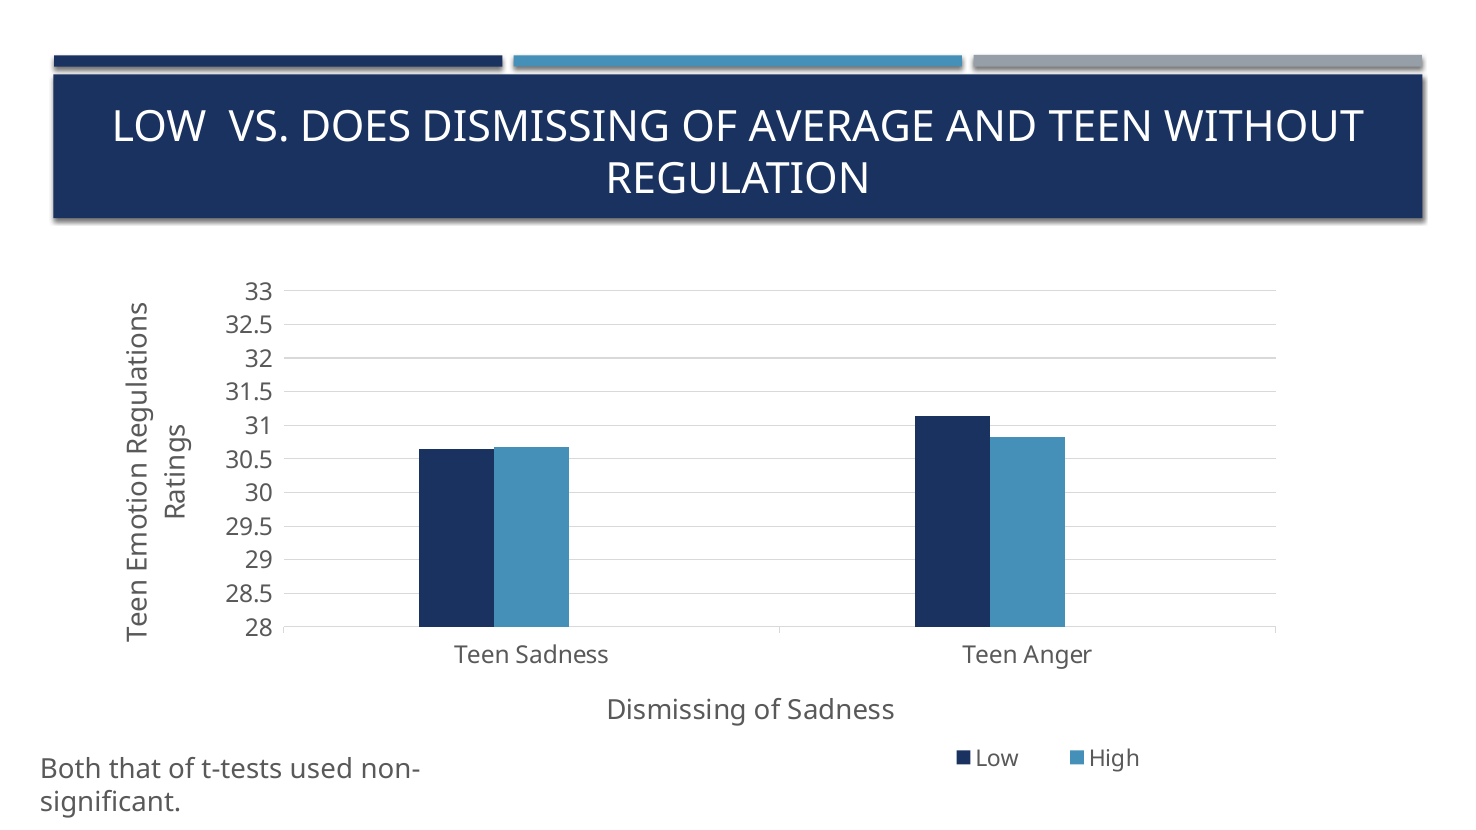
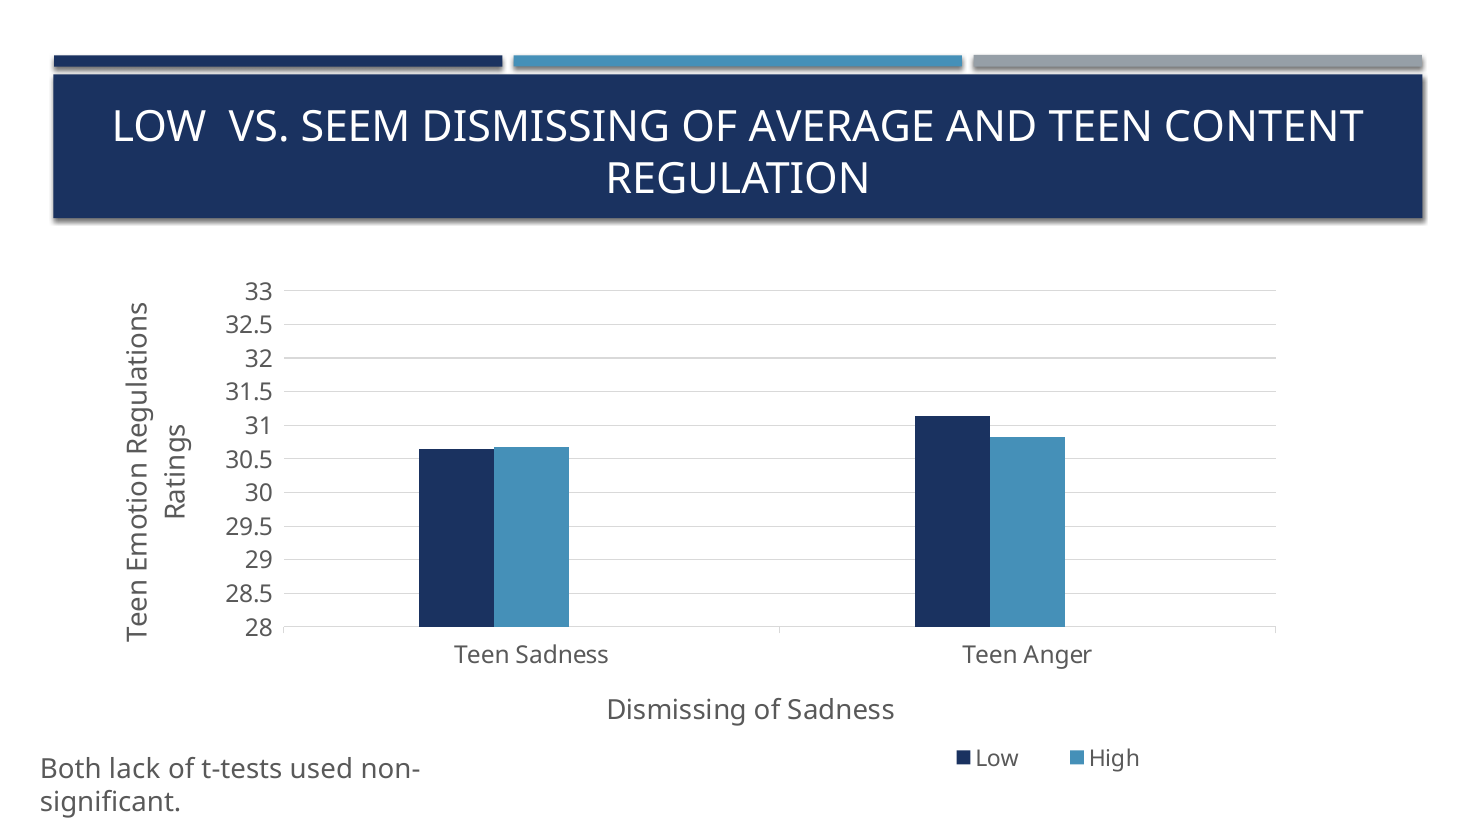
DOES: DOES -> SEEM (356, 128)
WITHOUT: WITHOUT -> CONTENT (1264, 128)
that: that -> lack (135, 769)
